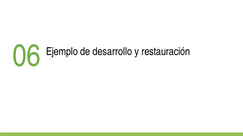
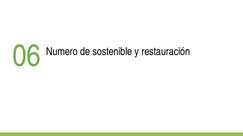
Ejemplo: Ejemplo -> Numero (62, 52)
desarrollo: desarrollo -> sostenible (112, 52)
